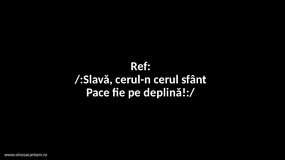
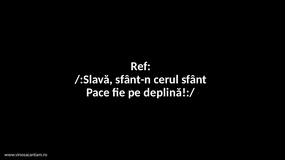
cerul-n: cerul-n -> sfânt-n (133, 80)
